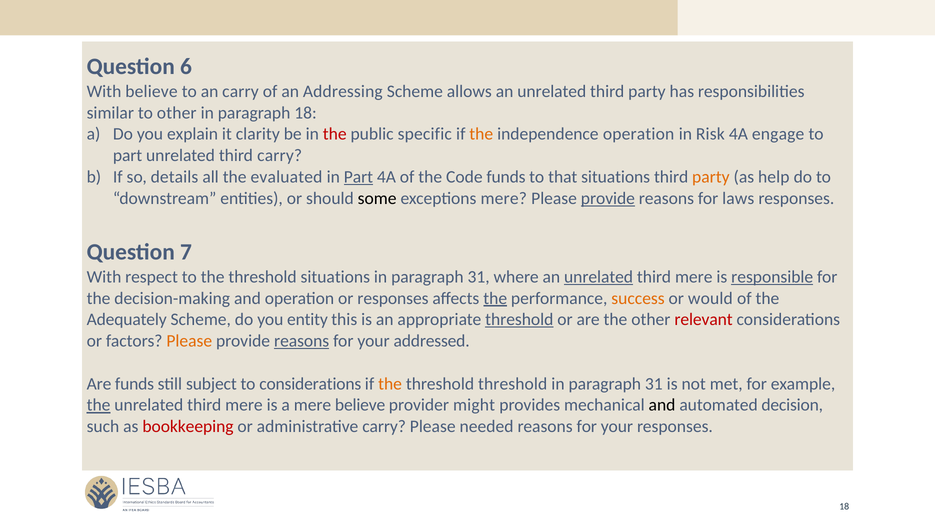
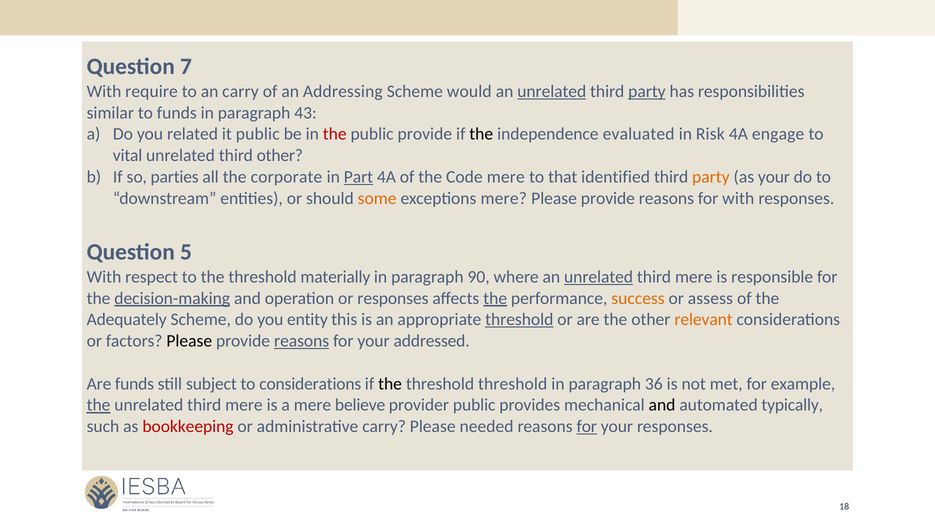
6: 6 -> 7 (186, 66)
With believe: believe -> require (152, 91)
allows: allows -> would (469, 91)
unrelated underline: none -> present (552, 91)
party underline: none -> present (647, 91)
to other: other -> funds (177, 113)
paragraph 18: 18 -> 43 (306, 113)
explain: explain -> related (193, 134)
it clarity: clarity -> public (258, 134)
public specific: specific -> provide (425, 134)
the colour: orange -> black (481, 134)
independence operation: operation -> evaluated (639, 134)
part: part -> vital (128, 156)
third carry: carry -> other (280, 156)
details: details -> parties (175, 177)
evaluated: evaluated -> corporate (287, 177)
Code funds: funds -> mere (506, 177)
that situations: situations -> identified (616, 177)
as help: help -> your (774, 177)
some colour: black -> orange (377, 198)
provide underline: present -> none (608, 198)
for laws: laws -> with (738, 198)
7: 7 -> 5 (186, 252)
threshold situations: situations -> materially (335, 277)
31: 31 -> 90 (479, 277)
responsible underline: present -> none (772, 277)
decision-making underline: none -> present (172, 298)
would: would -> assess (710, 298)
relevant colour: red -> orange (704, 320)
Please colour: orange -> black (189, 341)
the colour: orange -> black (390, 384)
31: 31 -> 36 (654, 384)
provider might: might -> public (474, 405)
decision: decision -> typically (792, 405)
for underline: none -> present (587, 427)
